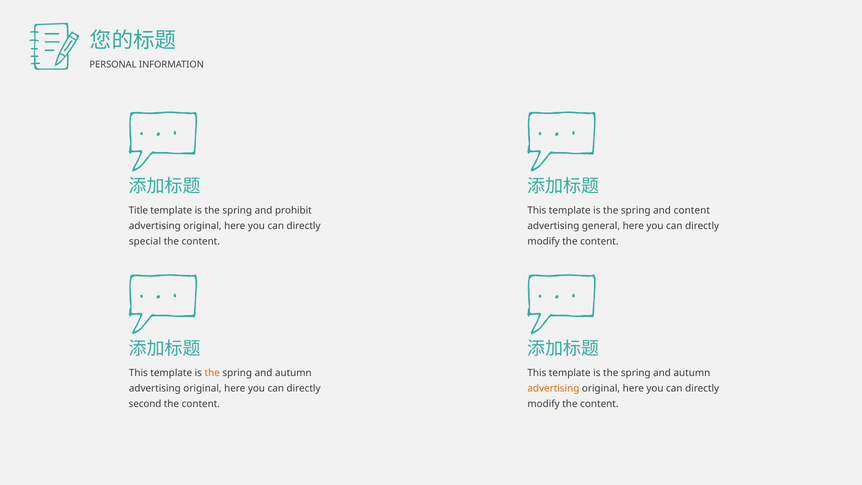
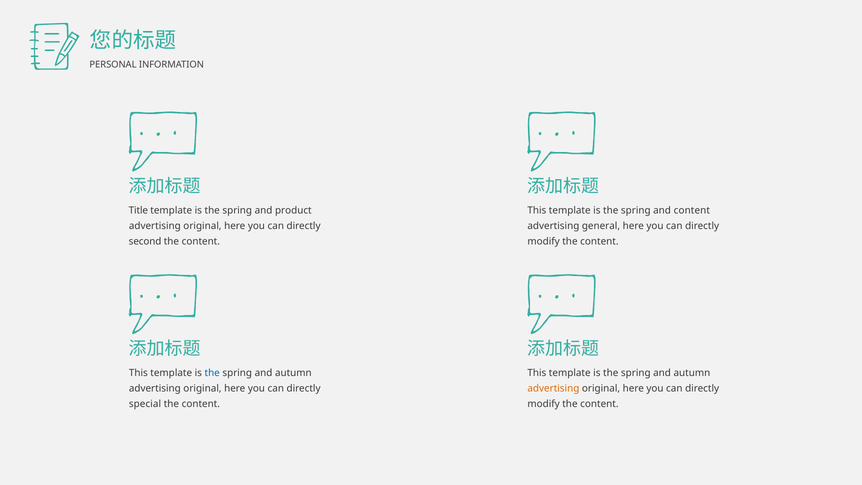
prohibit: prohibit -> product (293, 211)
special: special -> second (145, 241)
the colour: orange -> blue (212, 373)
second: second -> special (145, 404)
